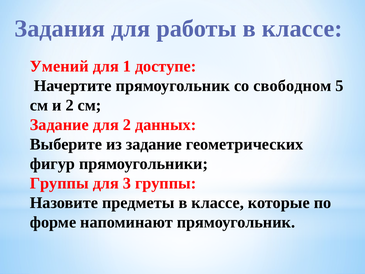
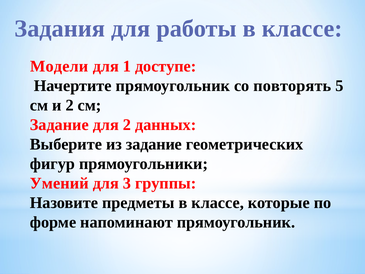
Умений: Умений -> Модели (59, 66)
свободном: свободном -> повторять (292, 86)
Группы: Группы -> Умений (59, 183)
